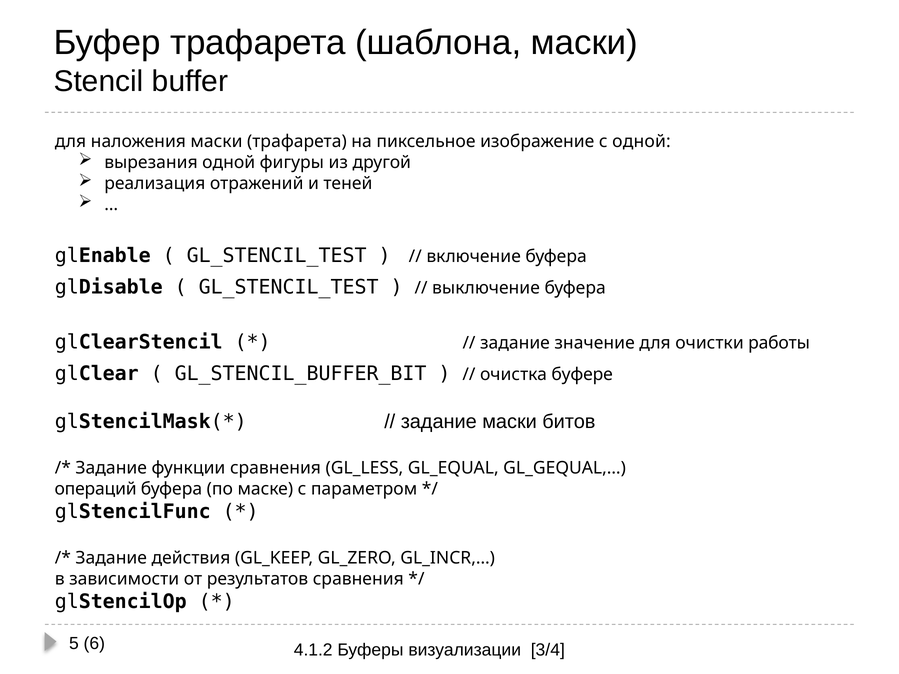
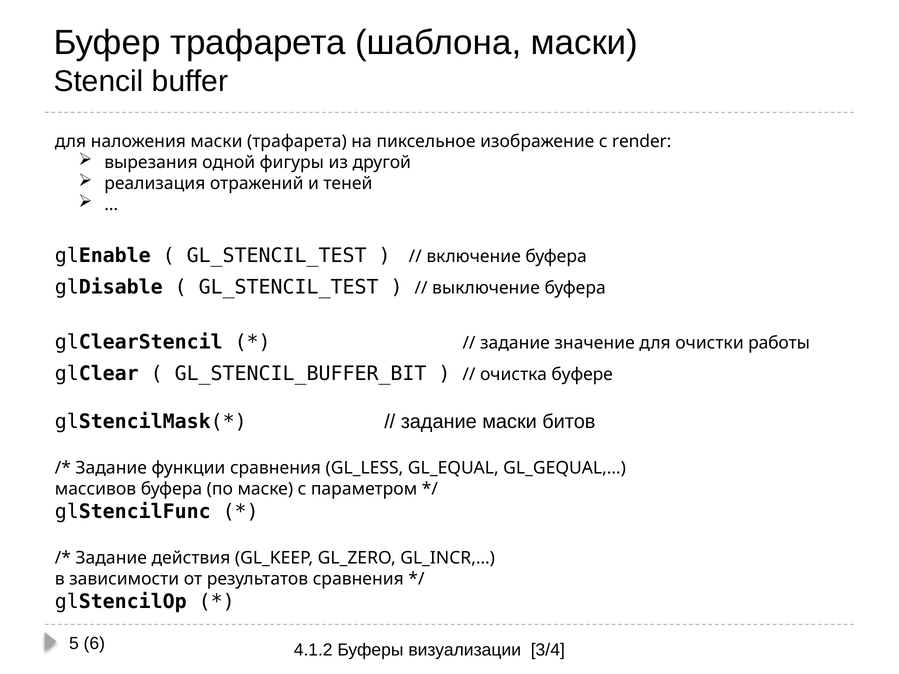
с одной: одной -> render (642, 142)
операций: операций -> массивов (96, 489)
